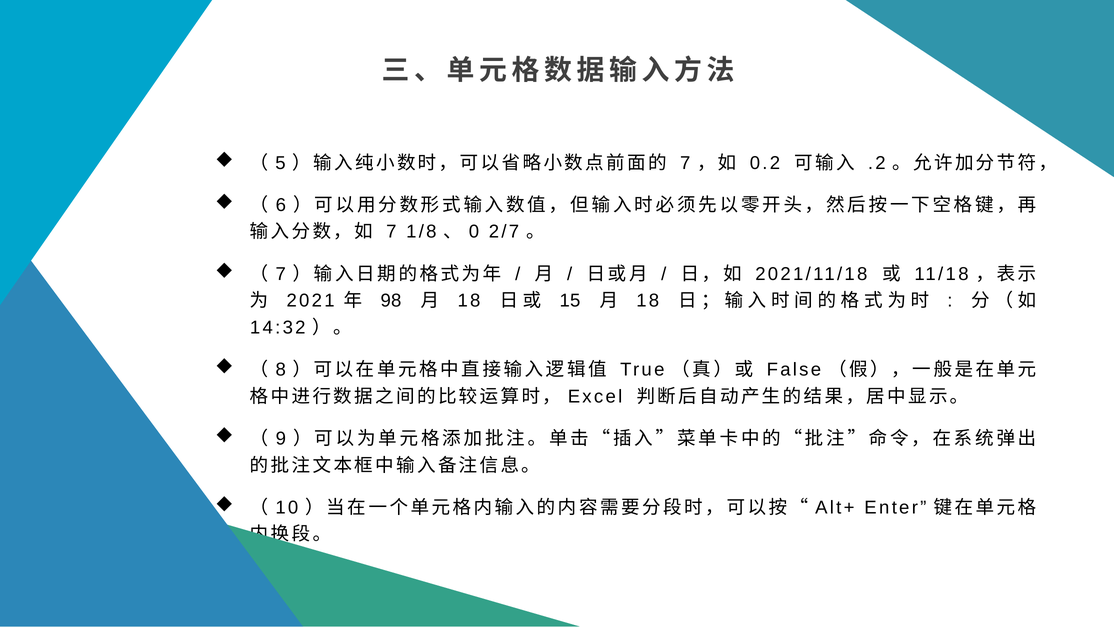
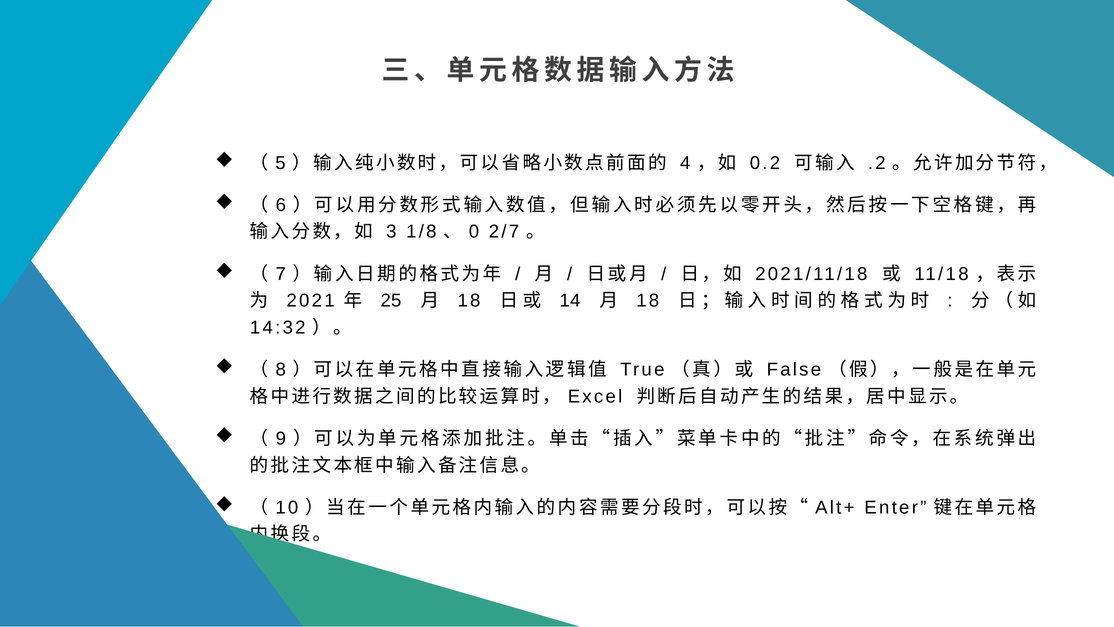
7: 7 -> 4 (685, 163)
7: 7 -> 3 (391, 232)
98: 98 -> 25 (391, 301)
15: 15 -> 14 (570, 301)
